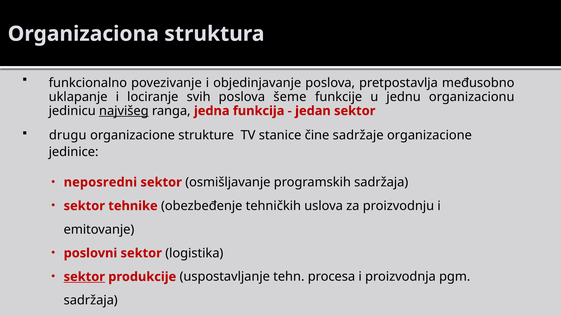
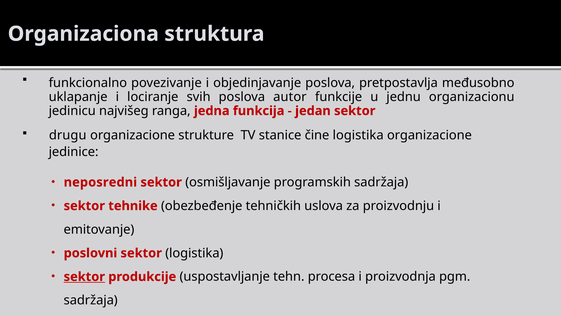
šeme: šeme -> autor (290, 97)
najvišeg underline: present -> none (124, 111)
čine sadržaje: sadržaje -> logistika (358, 135)
